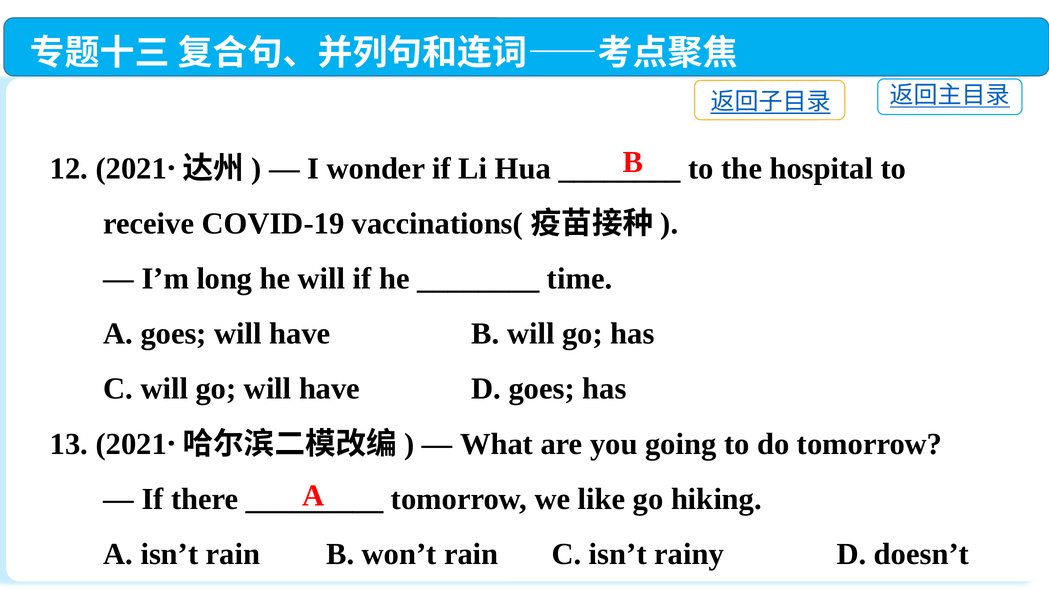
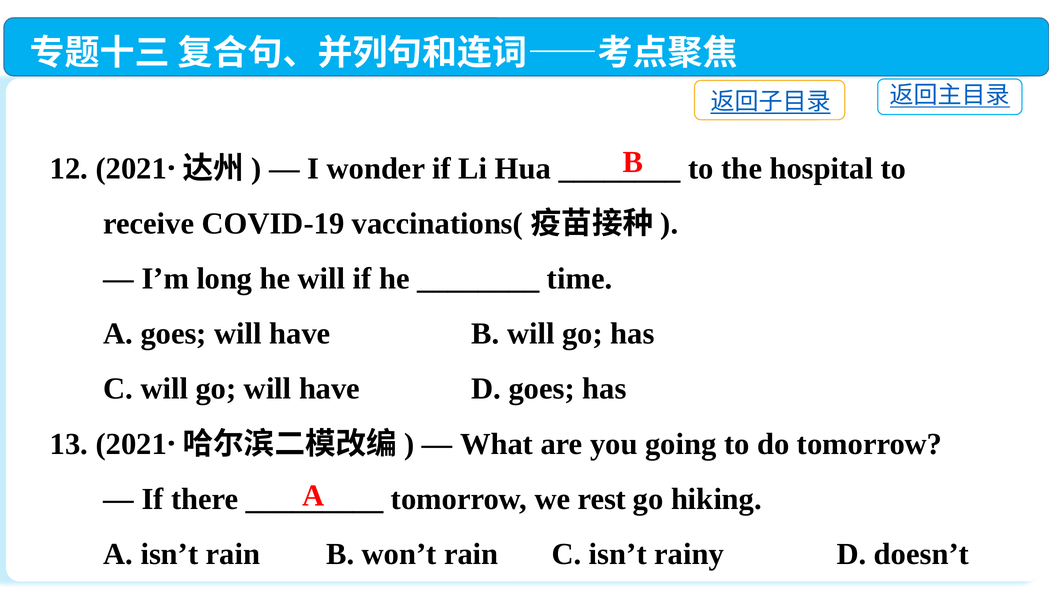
like: like -> rest (602, 499)
